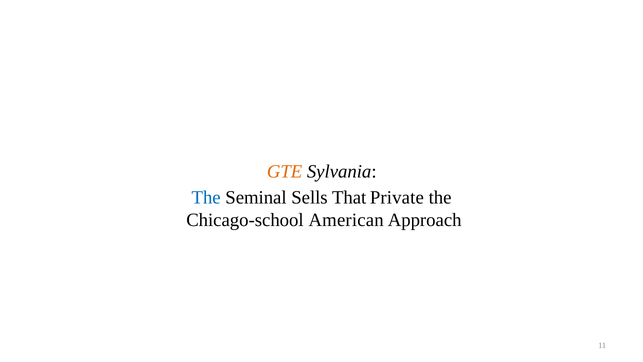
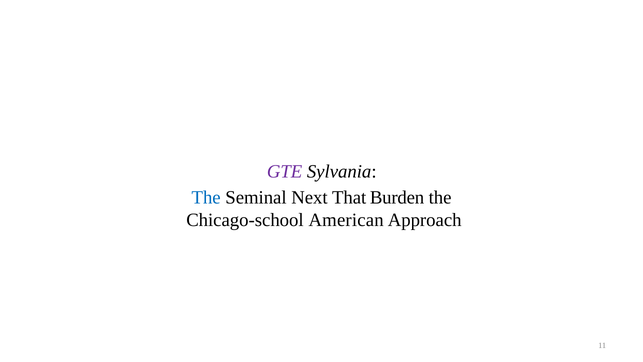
GTE colour: orange -> purple (285, 171)
Sells: Sells -> Next (309, 198)
Private: Private -> Burden (397, 198)
